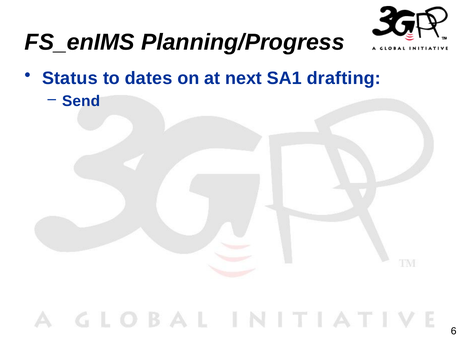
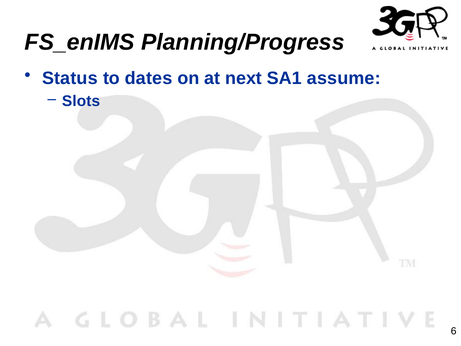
drafting: drafting -> assume (344, 78)
Send: Send -> Slots (81, 101)
